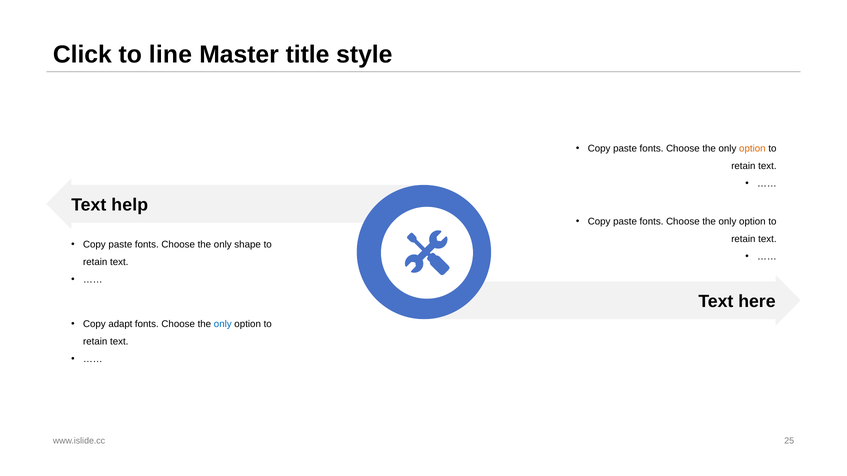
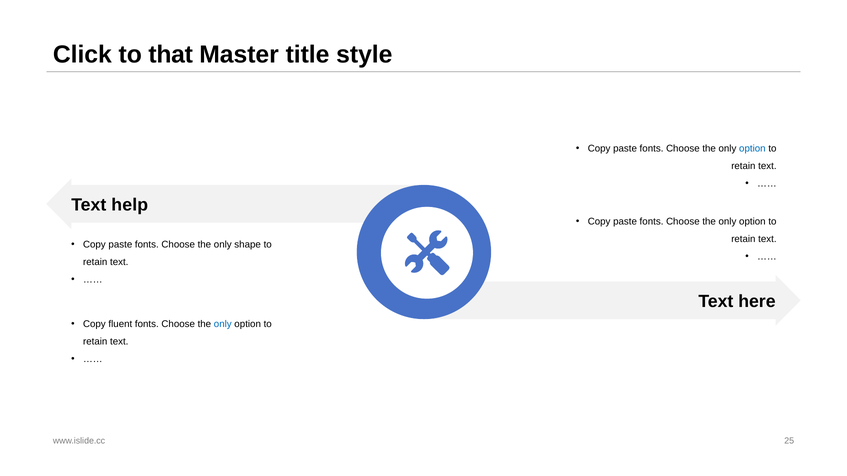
line: line -> that (171, 55)
option colour: orange -> blue (752, 149)
adapt: adapt -> fluent (120, 324)
